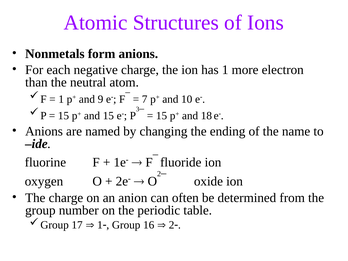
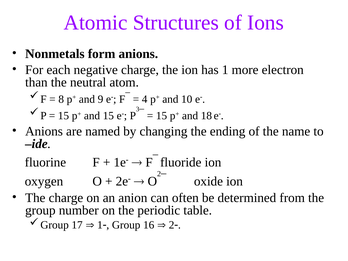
1: 1 -> 8 (61, 99)
7: 7 -> 4 (145, 99)
